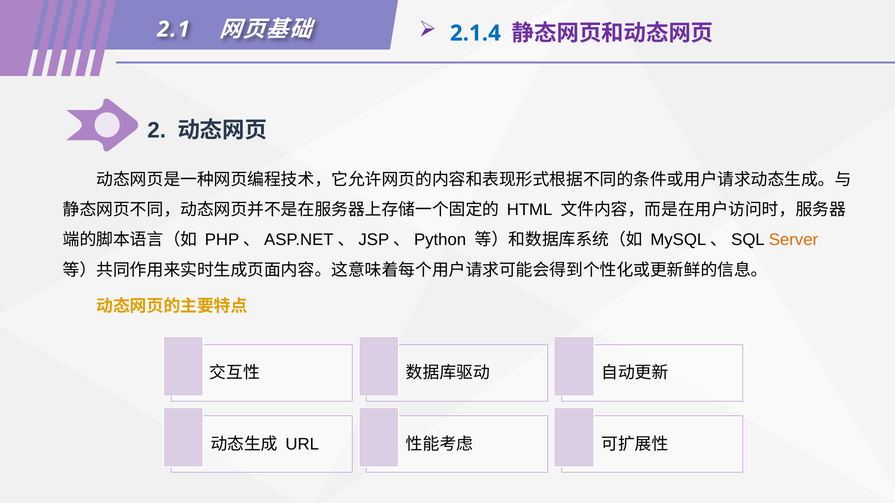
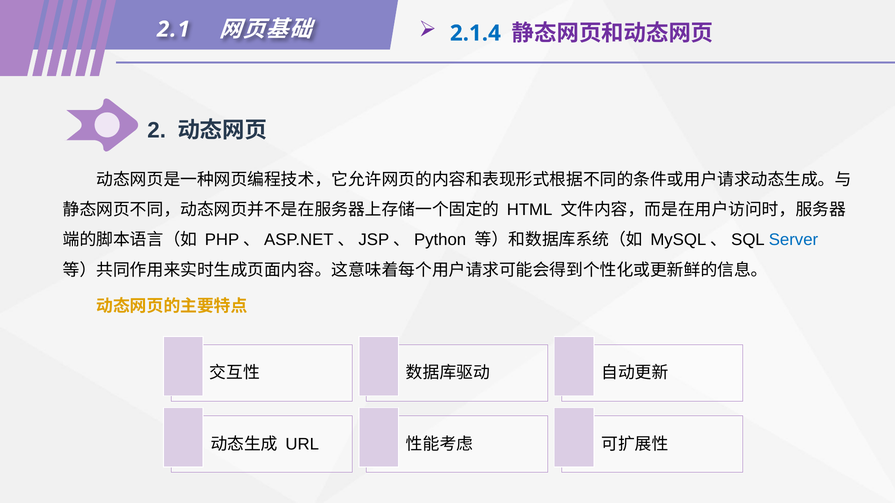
Server colour: orange -> blue (793, 240)
